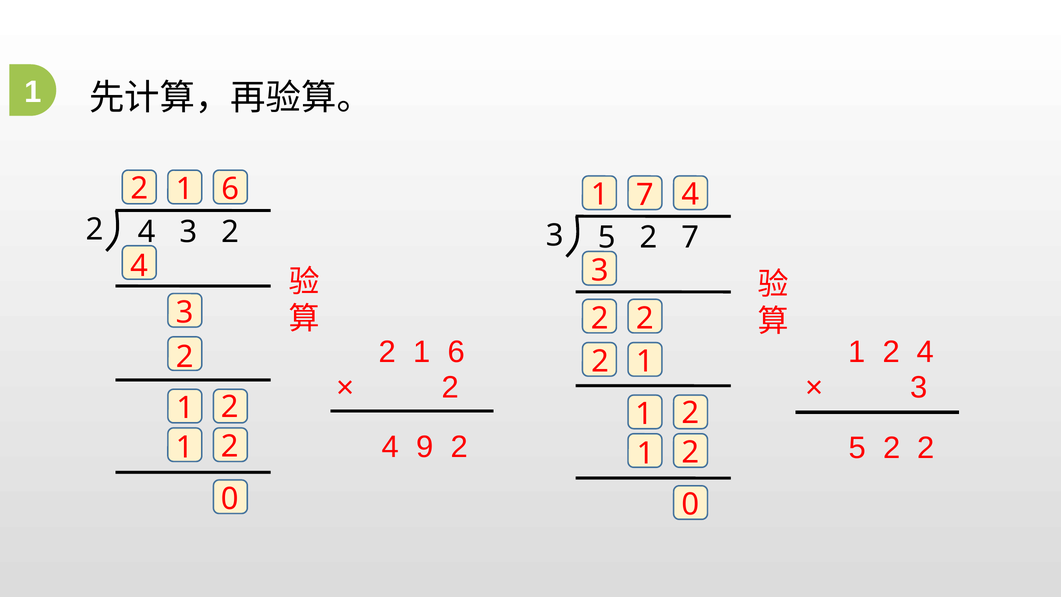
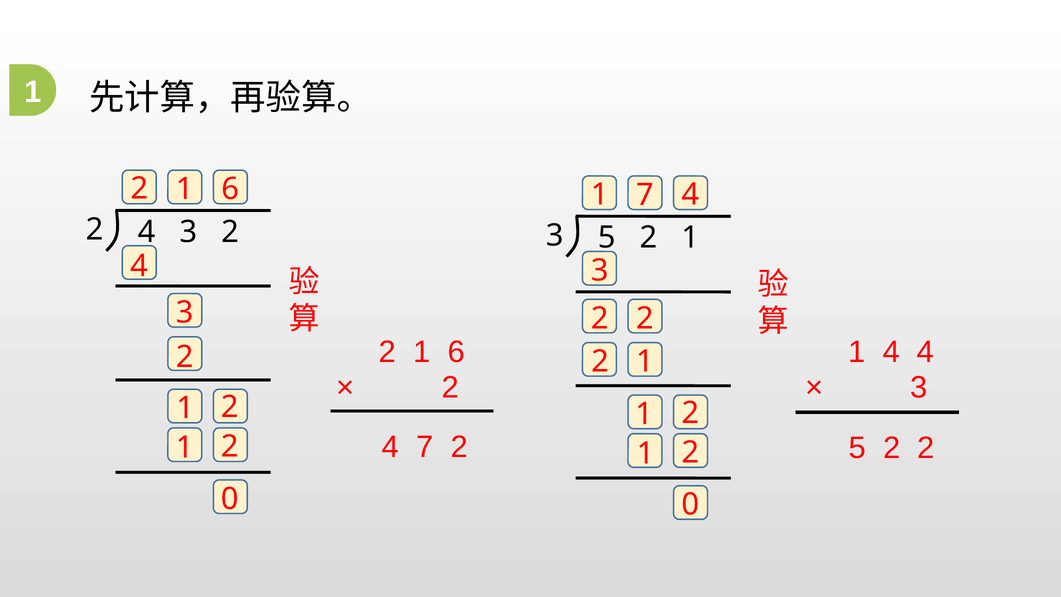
5 2 7: 7 -> 1 (690, 238)
2: 2 -> 4 (891, 352)
4 9: 9 -> 7 (425, 447)
